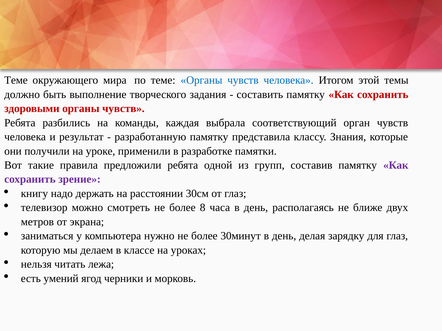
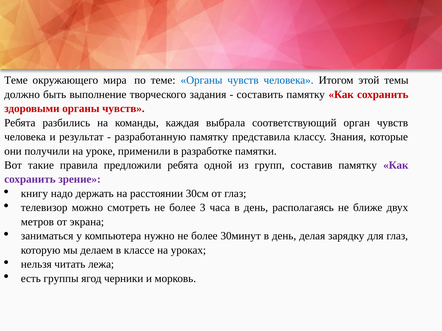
8: 8 -> 3 (203, 208)
умений: умений -> группы (61, 279)
